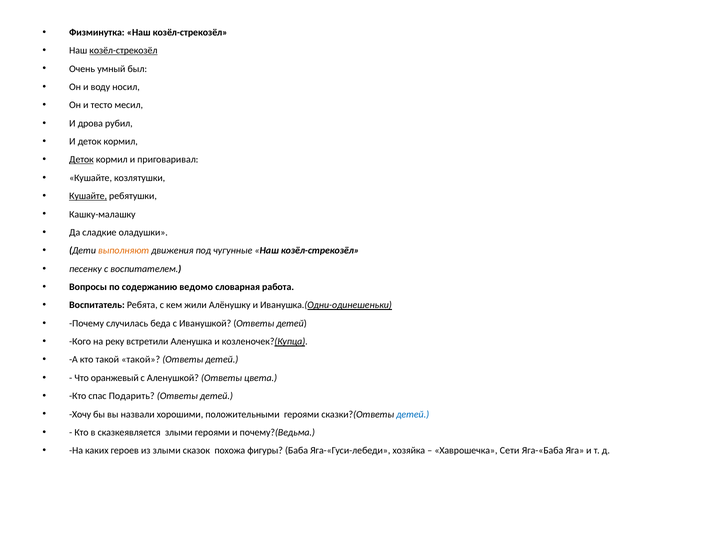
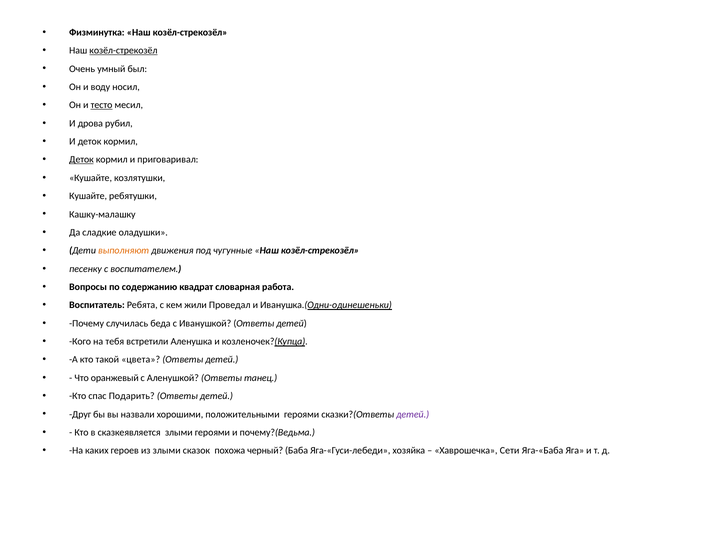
тесто underline: none -> present (102, 105)
Кушайте underline: present -> none (88, 196)
ведомо: ведомо -> квадрат (196, 287)
Алёнушку: Алёнушку -> Проведал (230, 305)
реку: реку -> тебя (115, 341)
такой такой: такой -> цвета (141, 359)
цвета: цвета -> танец (261, 378)
Хочу: Хочу -> Друг (80, 414)
детей colour: blue -> purple (413, 414)
фигуры: фигуры -> черный (265, 450)
